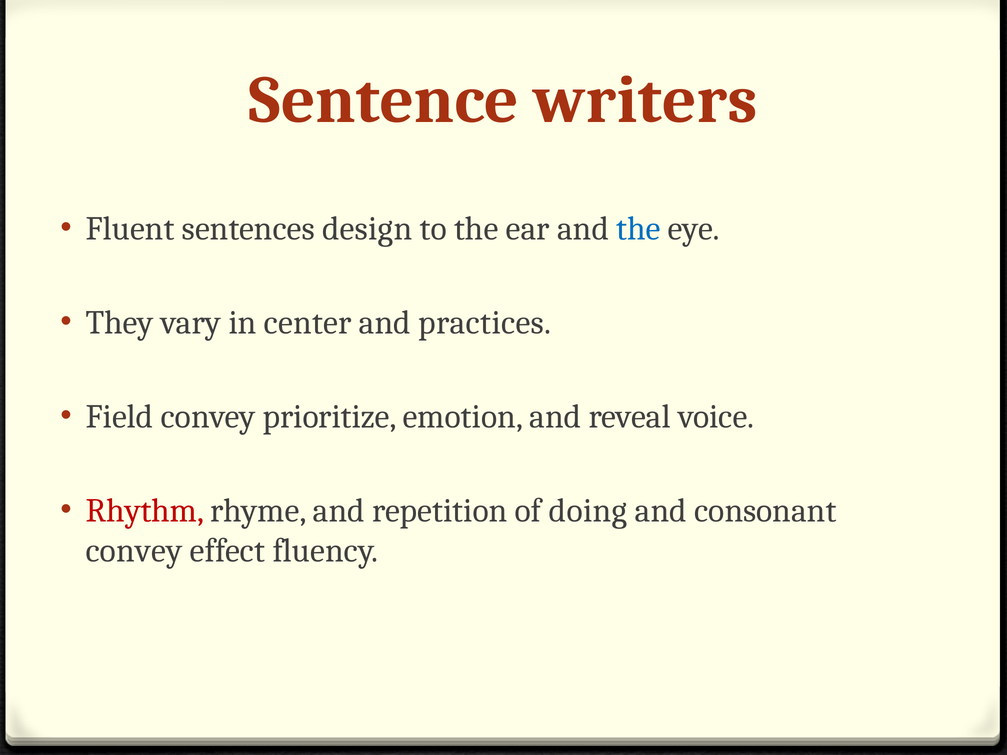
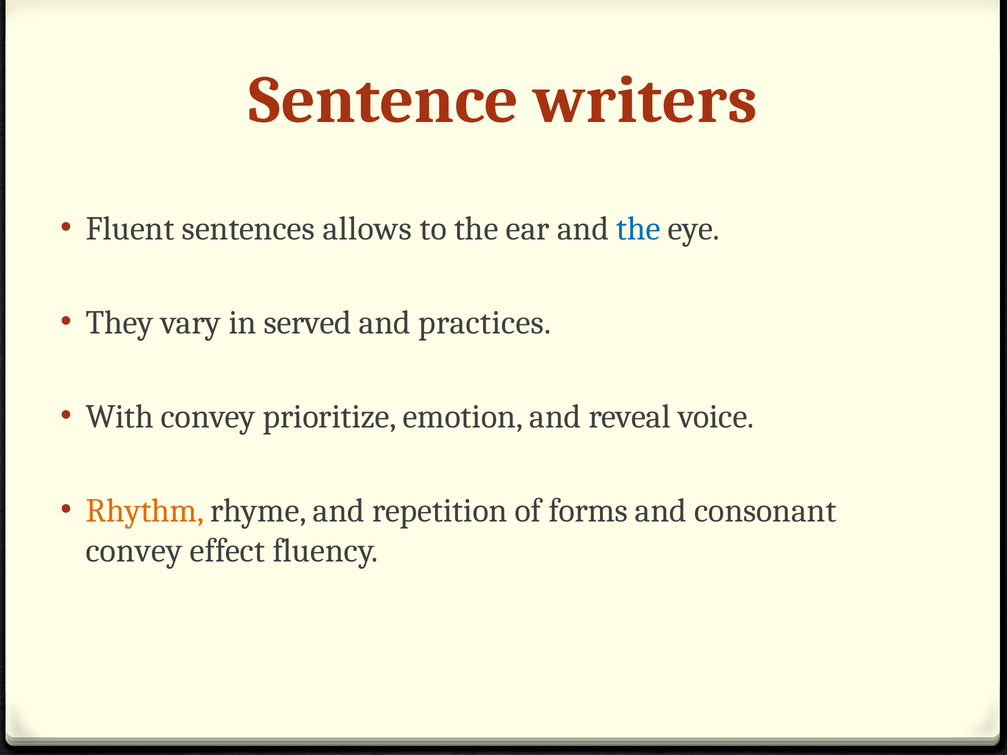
design: design -> allows (367, 229)
center: center -> served (308, 323)
Field: Field -> With (120, 417)
Rhythm colour: red -> orange (145, 511)
doing: doing -> forms (588, 511)
